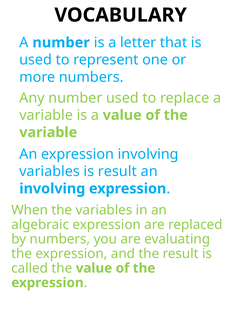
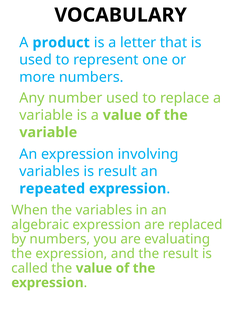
A number: number -> product (61, 43)
involving: involving -> repeated (52, 188)
